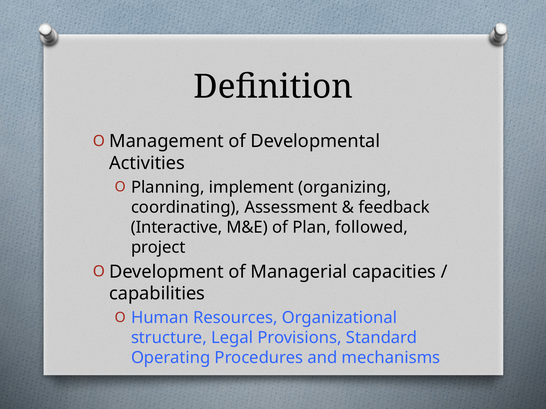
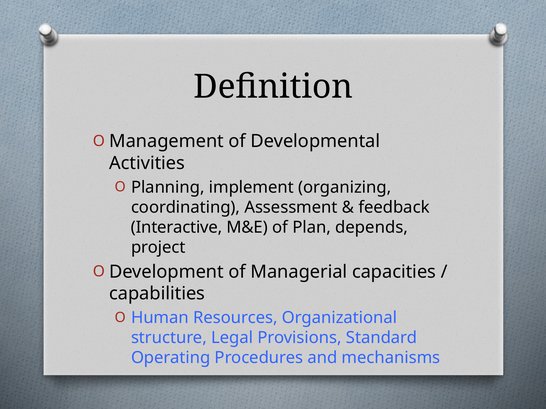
followed: followed -> depends (372, 227)
